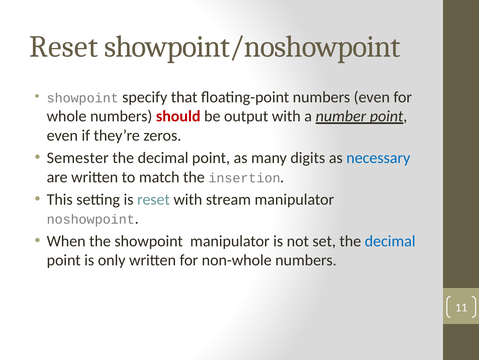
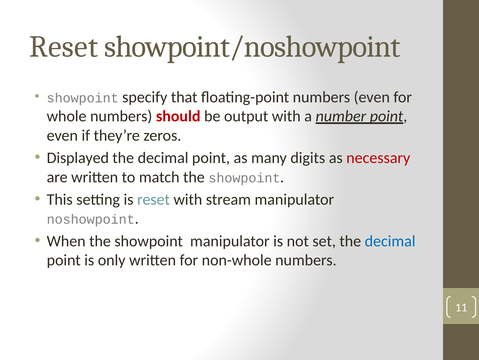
Semester: Semester -> Displayed (78, 158)
necessary colour: blue -> red (378, 158)
match the insertion: insertion -> showpoint (244, 178)
